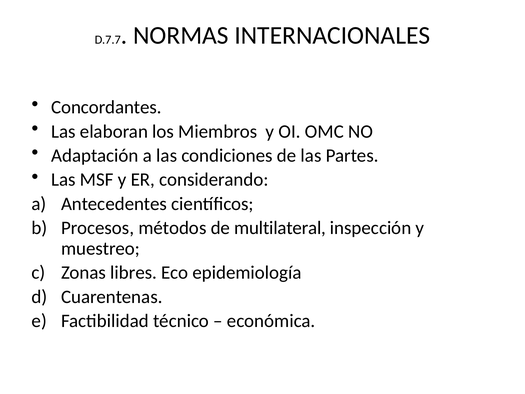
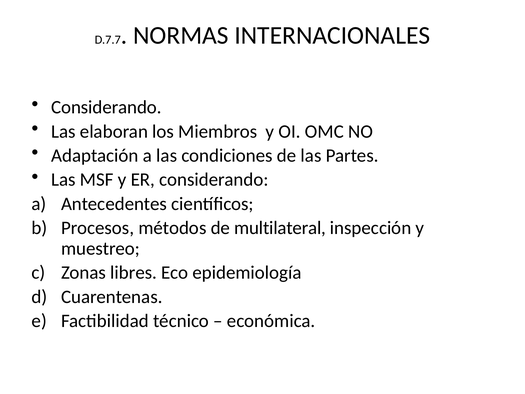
Concordantes: Concordantes -> Considerando (106, 107)
